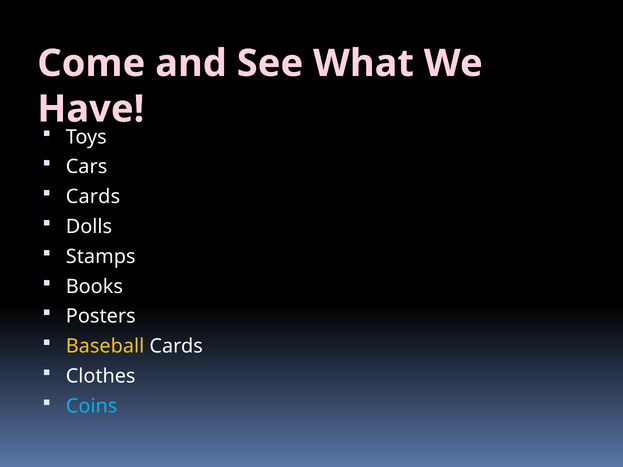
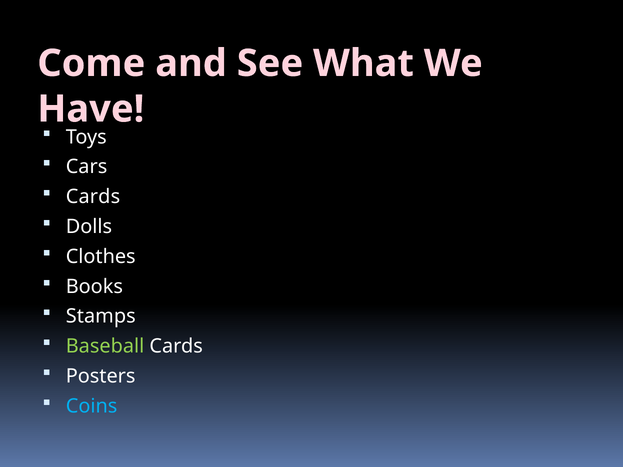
Stamps: Stamps -> Clothes (101, 257)
Posters: Posters -> Stamps (101, 317)
Baseball colour: yellow -> light green (105, 346)
Clothes: Clothes -> Posters (101, 376)
